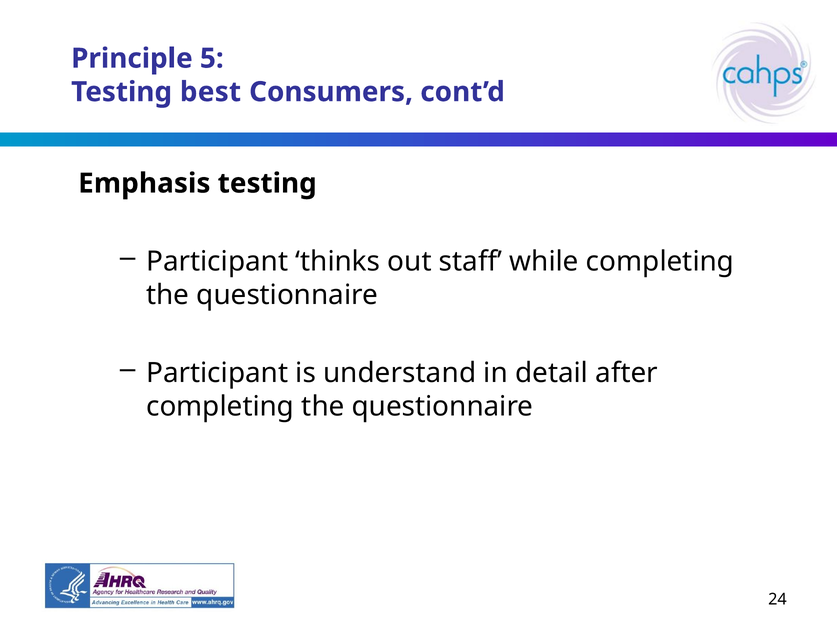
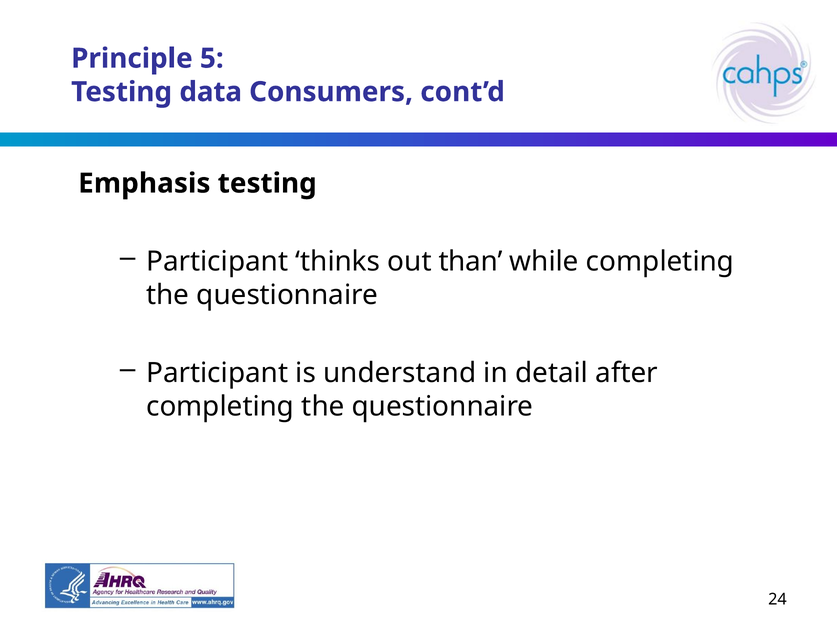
best: best -> data (211, 92)
staff: staff -> than (471, 261)
